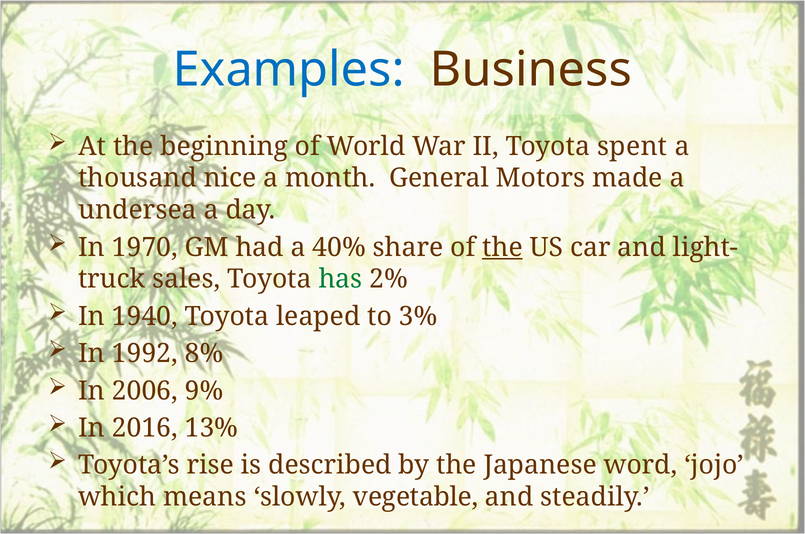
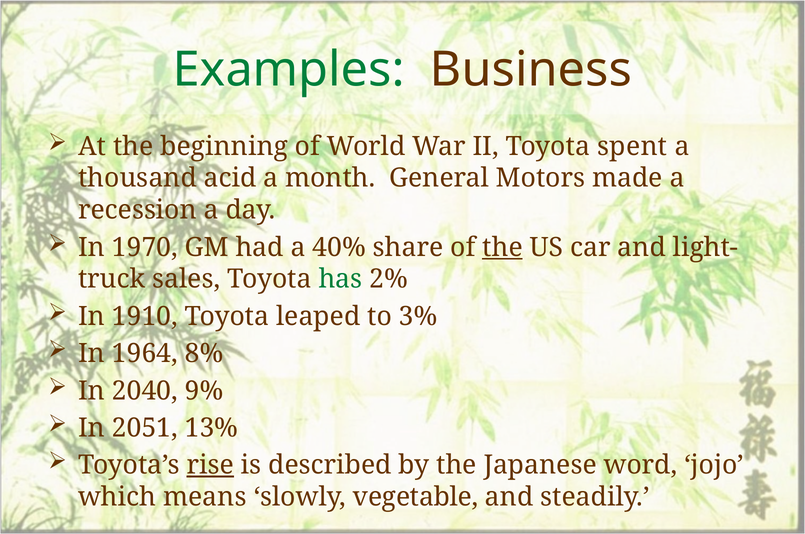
Examples colour: blue -> green (289, 69)
nice: nice -> acid (230, 178)
undersea: undersea -> recession (138, 210)
1940: 1940 -> 1910 (145, 316)
1992: 1992 -> 1964 (145, 354)
2006: 2006 -> 2040 (145, 391)
2016: 2016 -> 2051 (145, 428)
rise underline: none -> present (210, 465)
